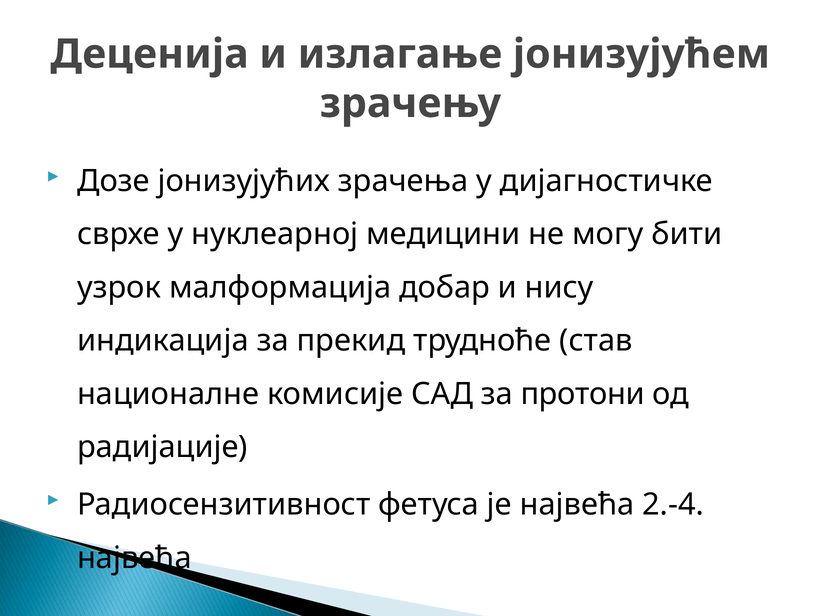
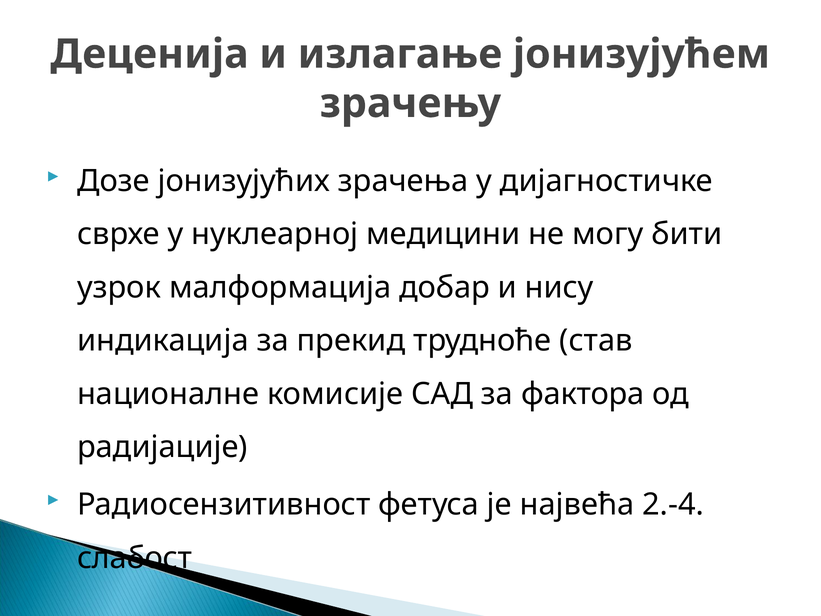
протони: протони -> фактора (583, 394)
највећа: највећа -> слабост (135, 558)
